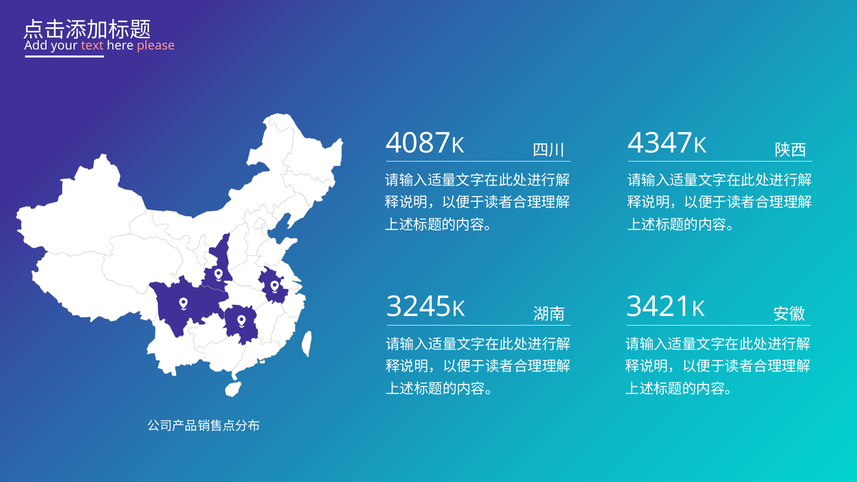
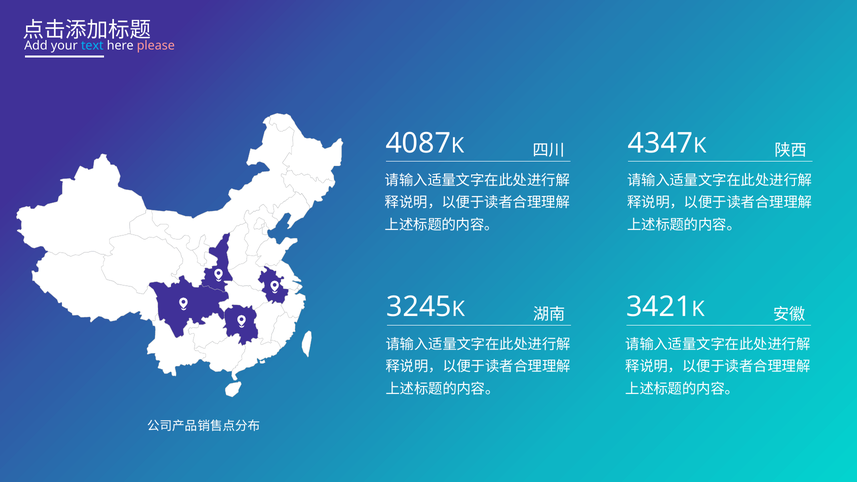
text colour: pink -> light blue (92, 46)
